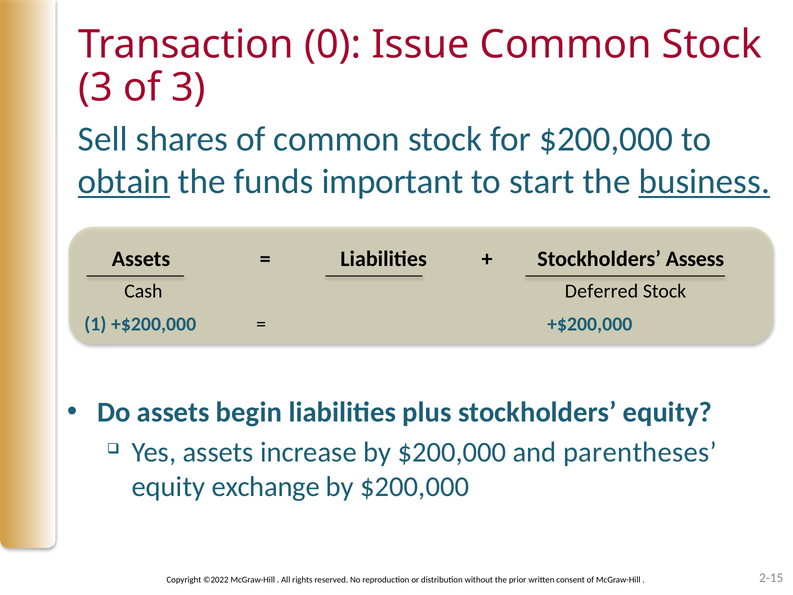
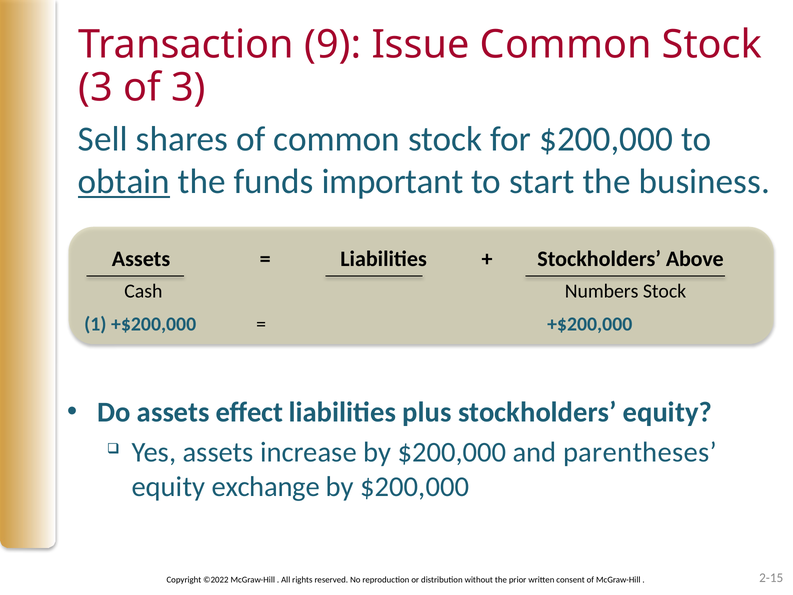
0: 0 -> 9 (333, 45)
business underline: present -> none (704, 182)
Assess: Assess -> Above (695, 259)
Deferred: Deferred -> Numbers (602, 291)
begin: begin -> effect (249, 412)
